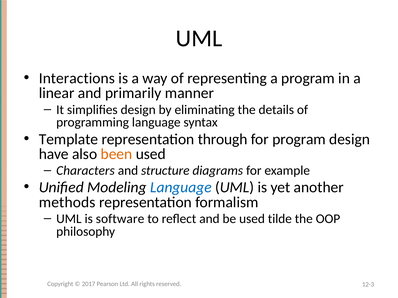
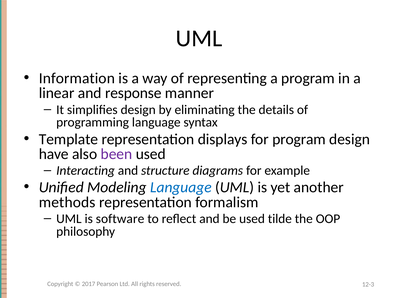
Interactions: Interactions -> Information (77, 78)
primarily: primarily -> response (133, 93)
through: through -> displays (223, 139)
been colour: orange -> purple (116, 154)
Characters: Characters -> Interacting (86, 171)
